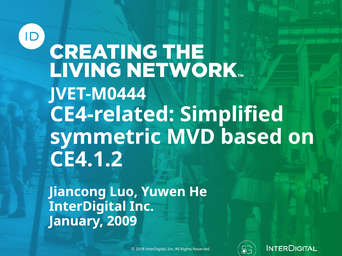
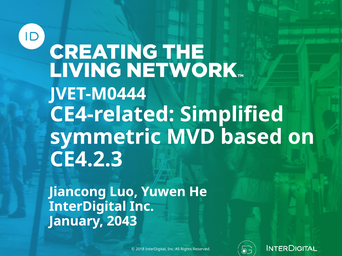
CE4.1.2: CE4.1.2 -> CE4.2.3 (86, 160)
2009: 2009 -> 2043 (122, 222)
